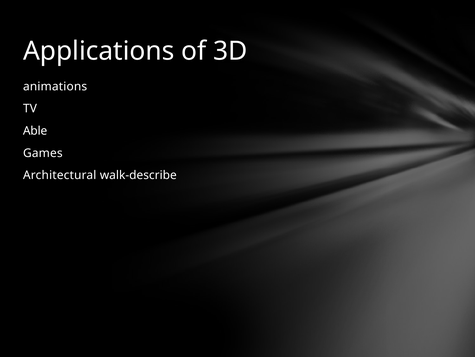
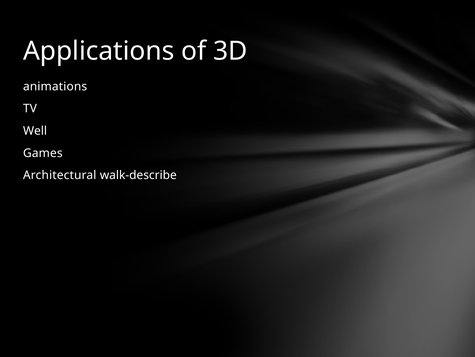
Able: Able -> Well (35, 131)
